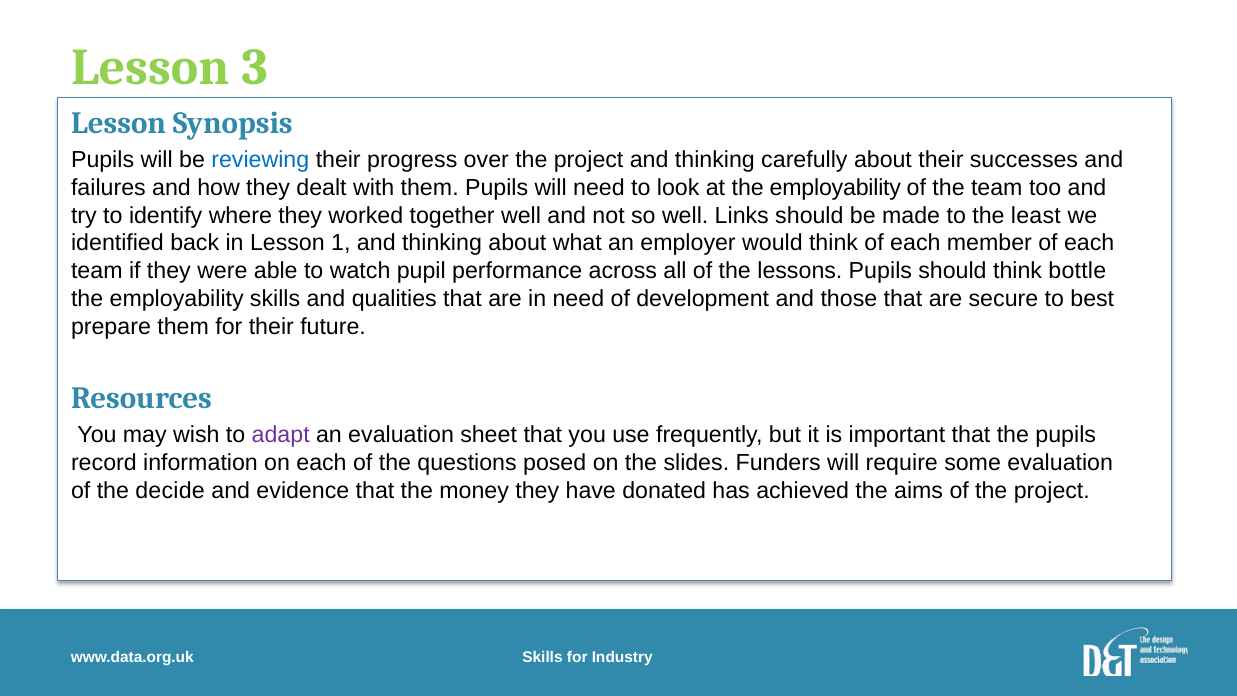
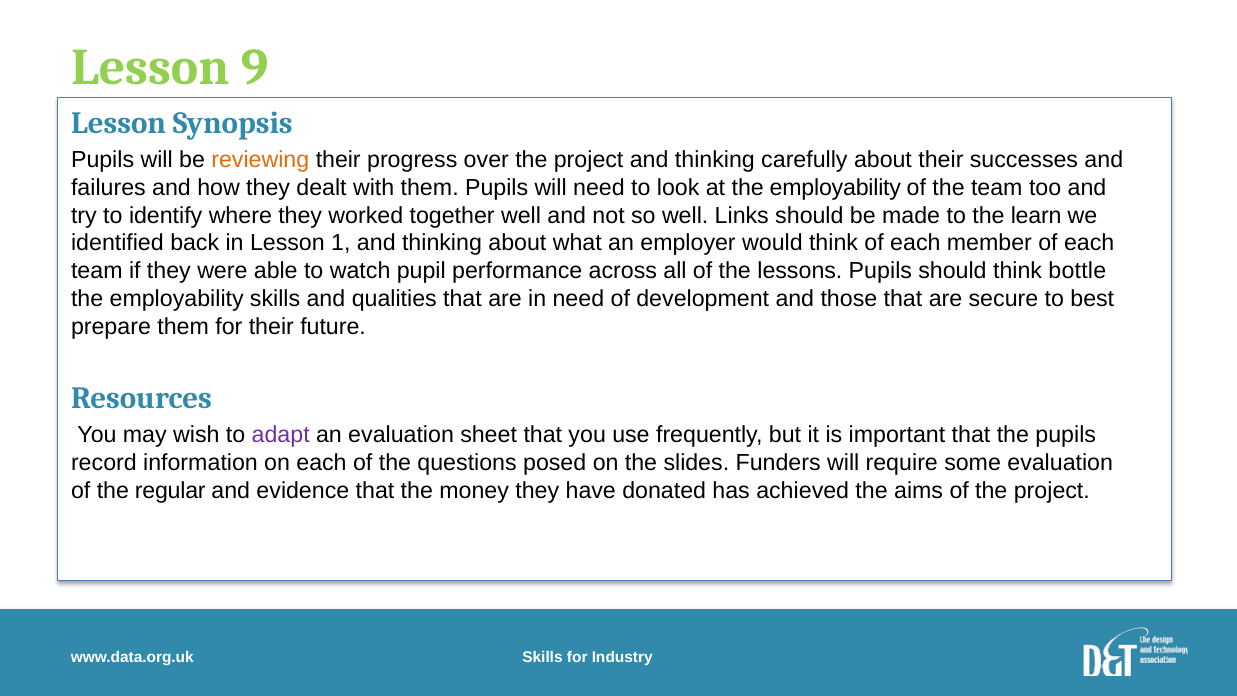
3: 3 -> 9 (255, 67)
reviewing colour: blue -> orange (260, 160)
least: least -> learn (1036, 215)
decide: decide -> regular (170, 491)
